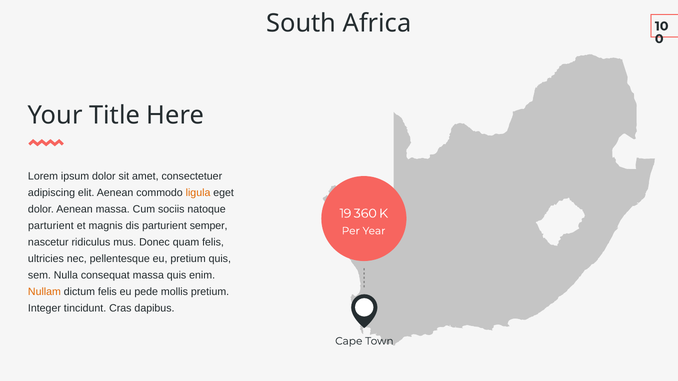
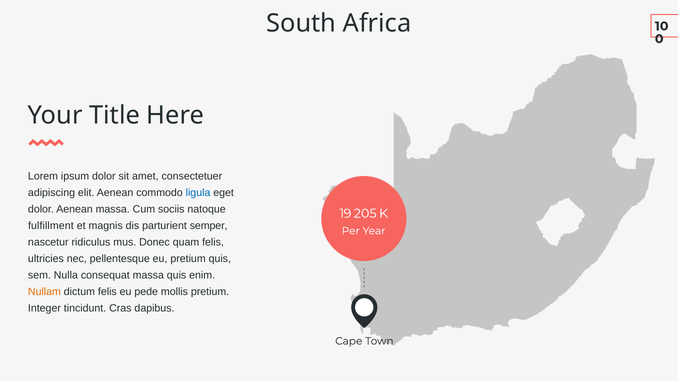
ligula colour: orange -> blue (198, 193)
360: 360 -> 205 (365, 214)
parturient: parturient -> fulfillment (51, 226)
